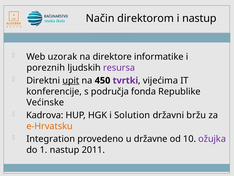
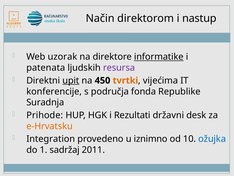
informatike underline: none -> present (159, 57)
poreznih: poreznih -> patenata (46, 68)
tvrtki colour: purple -> orange (125, 80)
Većinske: Većinske -> Suradnja (45, 102)
Kadrova: Kadrova -> Prihode (45, 115)
Solution: Solution -> Rezultati (132, 115)
bržu: bržu -> desk (196, 115)
državne: državne -> iznimno (151, 139)
ožujka colour: purple -> blue (212, 139)
1 nastup: nastup -> sadržaj (65, 150)
